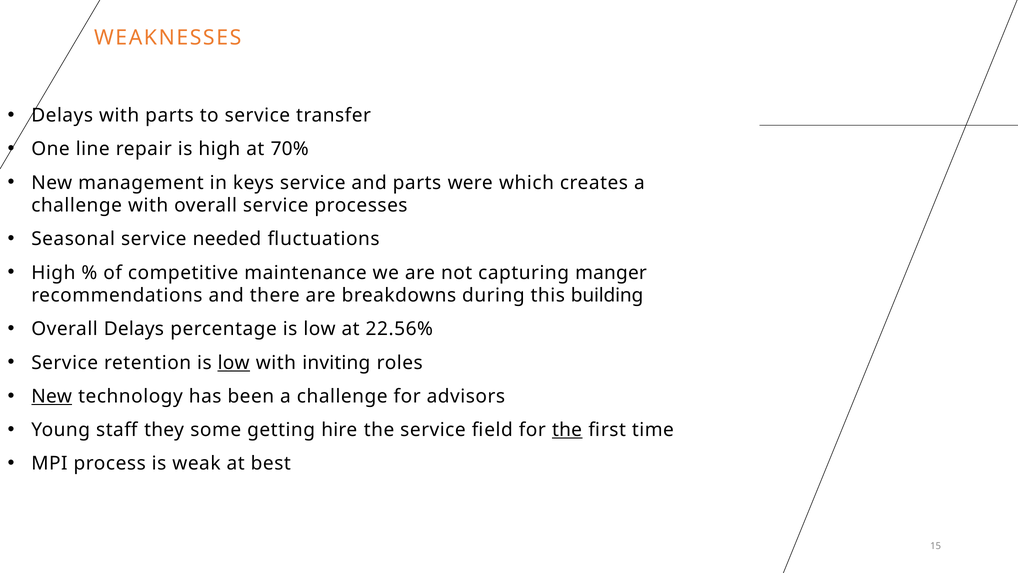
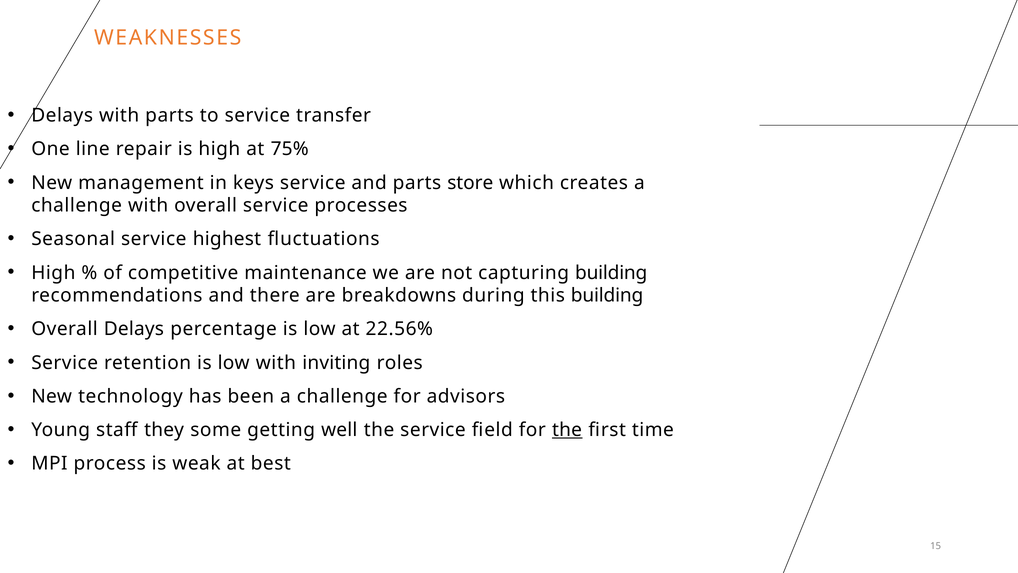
70%: 70% -> 75% (290, 149)
were: were -> store (470, 183)
needed: needed -> highest (227, 239)
capturing manger: manger -> building (611, 273)
low underline: present -> none (234, 362)
New underline: present -> none (52, 396)
hire: hire -> well (339, 429)
